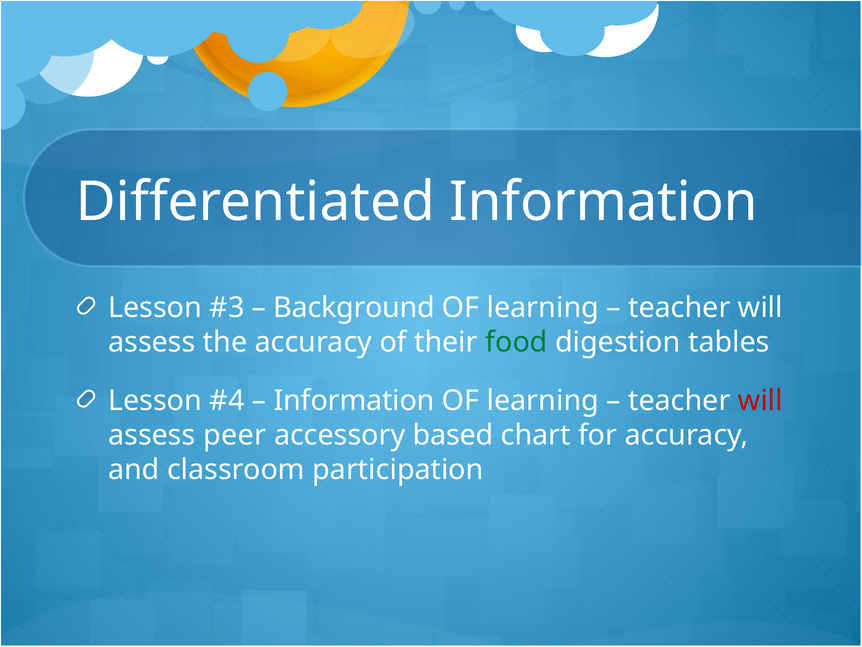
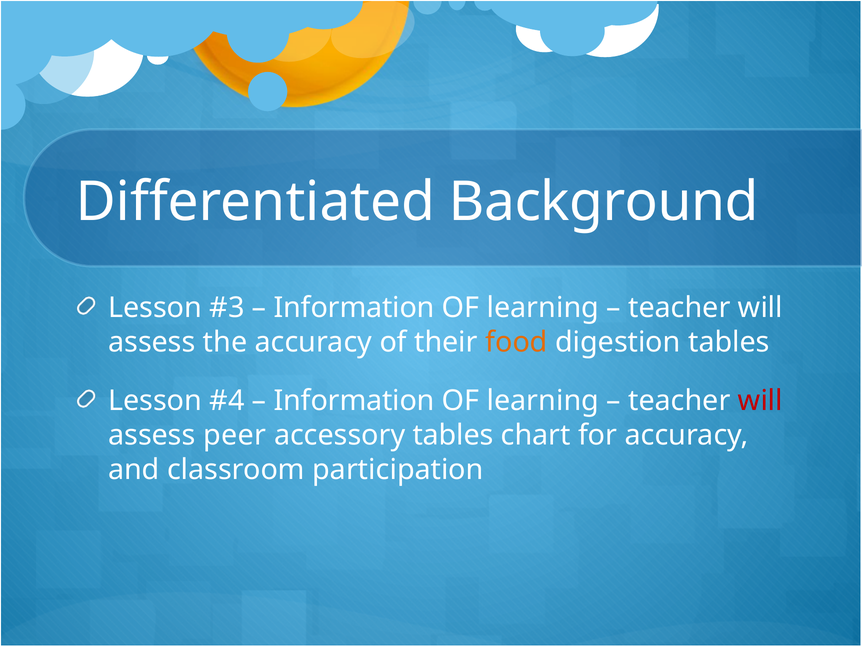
Differentiated Information: Information -> Background (604, 202)
Background: Background -> Information (354, 308)
food colour: green -> orange (516, 342)
accessory based: based -> tables (453, 435)
